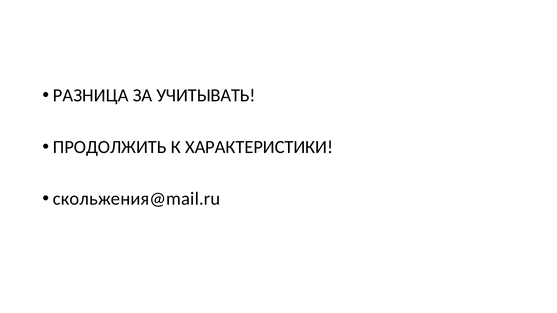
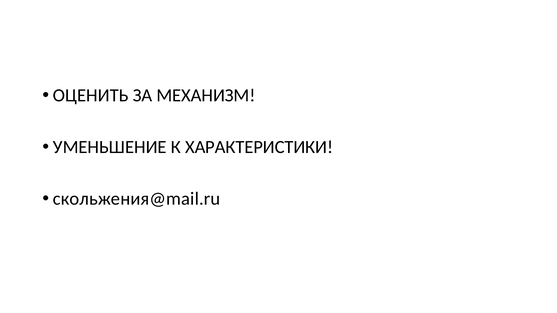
РАЗНИЦА: РАЗНИЦА -> ОЦЕНИТЬ (91, 95)
УЧИТЫВАТЬ: УЧИТЫВАТЬ -> МЕХАНИЗМ (206, 95)
ПРОДОЛЖИТЬ: ПРОДОЛЖИТЬ -> УМЕНЬШЕНИЕ (110, 147)
